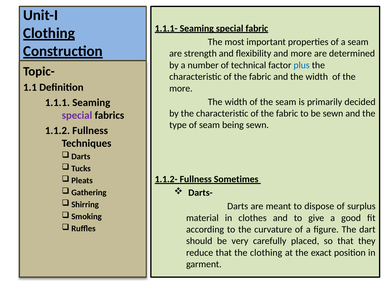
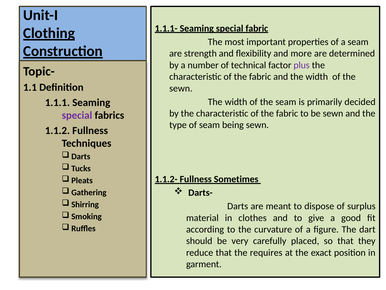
plus colour: blue -> purple (302, 65)
more: more -> sewn (181, 88)
the clothing: clothing -> requires (266, 252)
